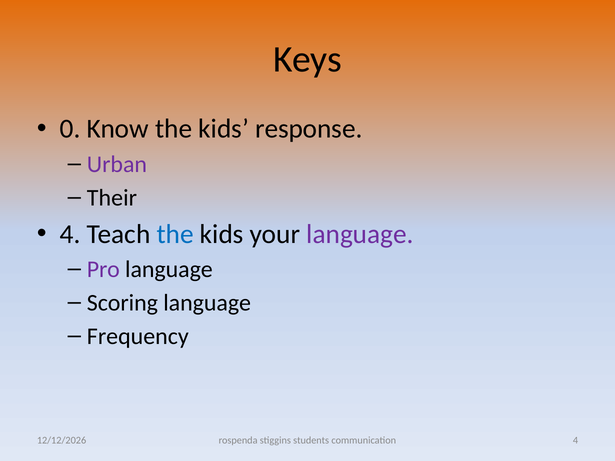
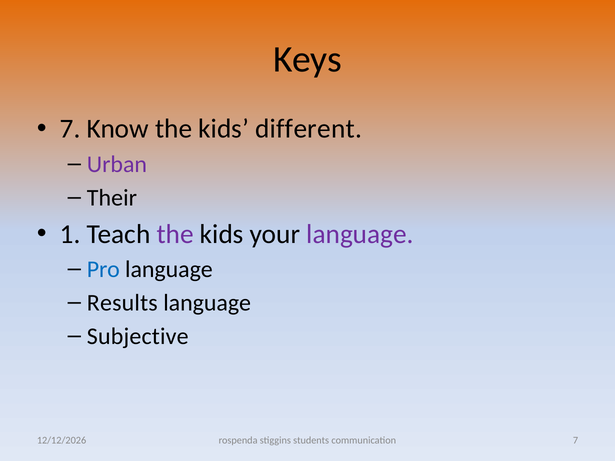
0: 0 -> 7 (70, 129)
response: response -> different (309, 129)
4: 4 -> 1 (70, 234)
the colour: blue -> purple (175, 234)
Pro colour: purple -> blue (103, 269)
Scoring: Scoring -> Results (122, 303)
Frequency: Frequency -> Subjective (138, 336)
communication 4: 4 -> 7 (576, 440)
